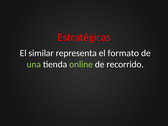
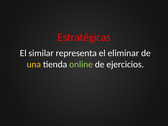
formato: formato -> eliminar (123, 53)
una colour: light green -> yellow (34, 64)
recorrido: recorrido -> ejercicios (125, 64)
